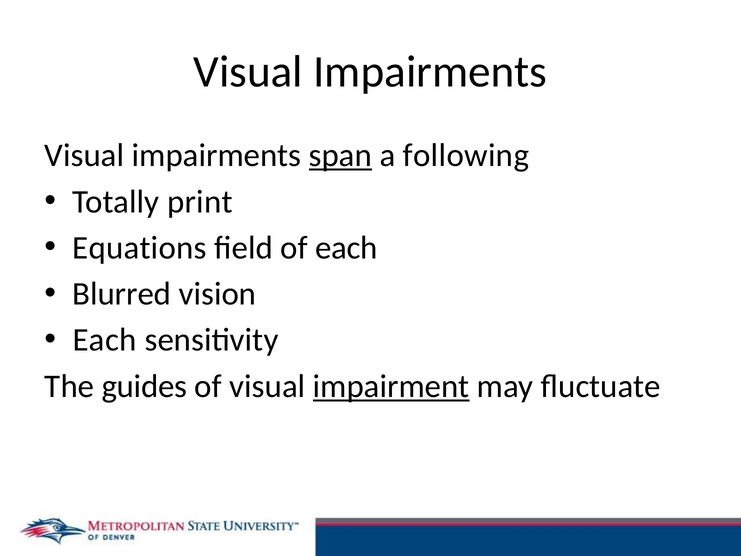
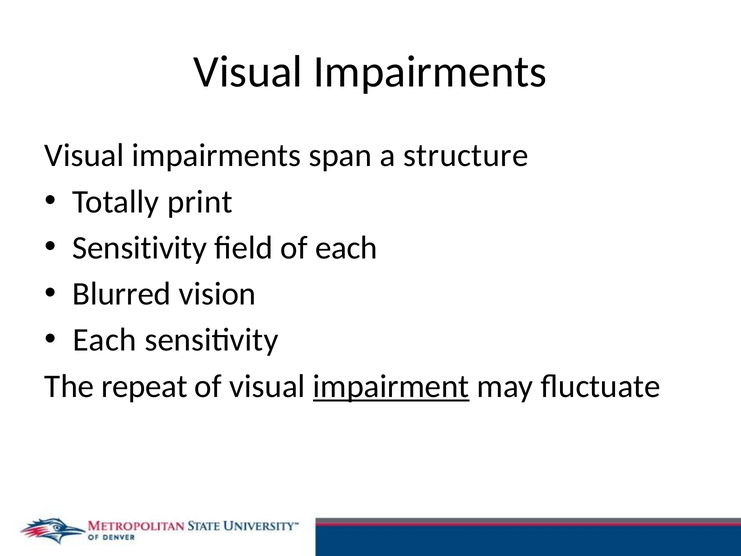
span underline: present -> none (340, 155)
following: following -> structure (466, 155)
Equations: Equations -> Sensitivity (140, 248)
guides: guides -> repeat (144, 386)
